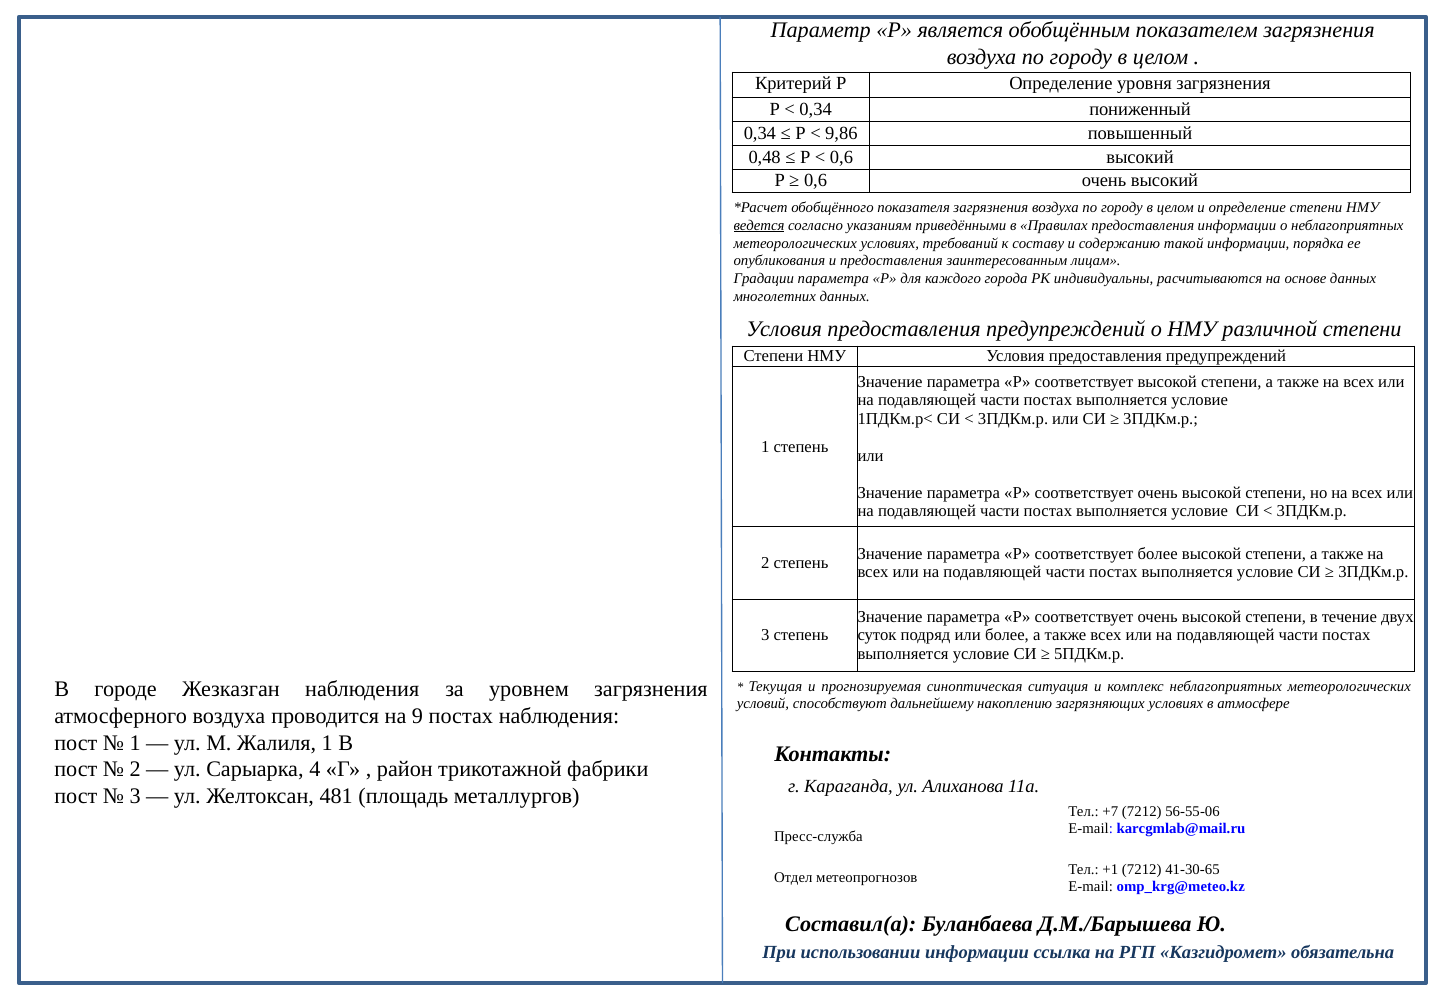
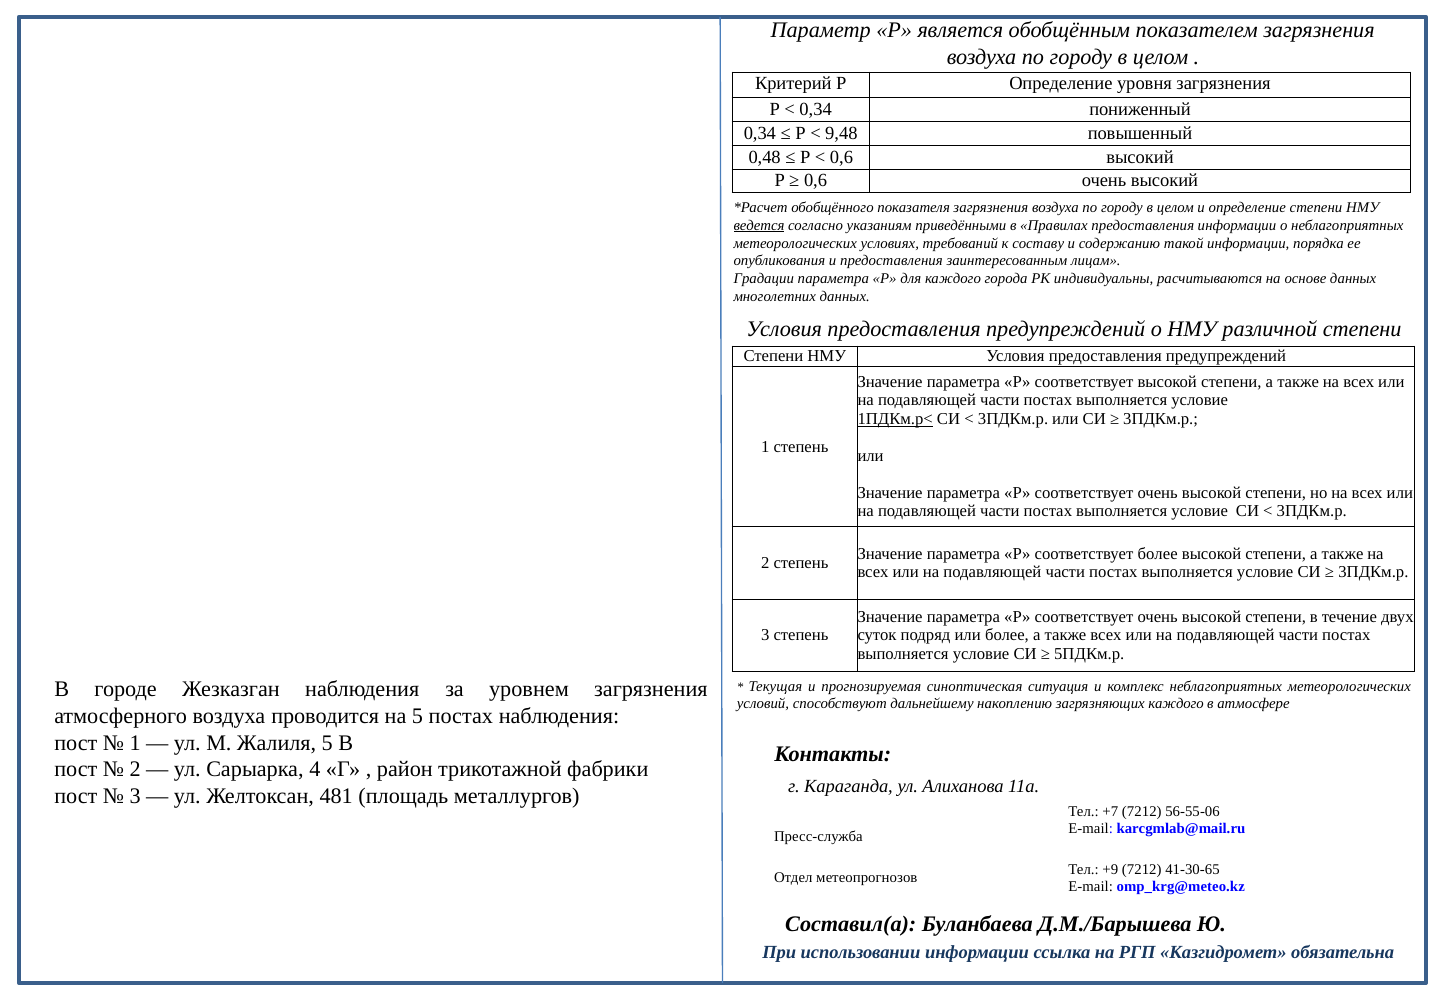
9,86: 9,86 -> 9,48 (841, 133)
1ПДКм.р< underline: none -> present (895, 419)
загрязняющих условиях: условиях -> каждого (1176, 704)
на 9: 9 -> 5 (418, 716)
Жалиля 1: 1 -> 5 (327, 743)
+1: +1 -> +9 (1110, 870)
